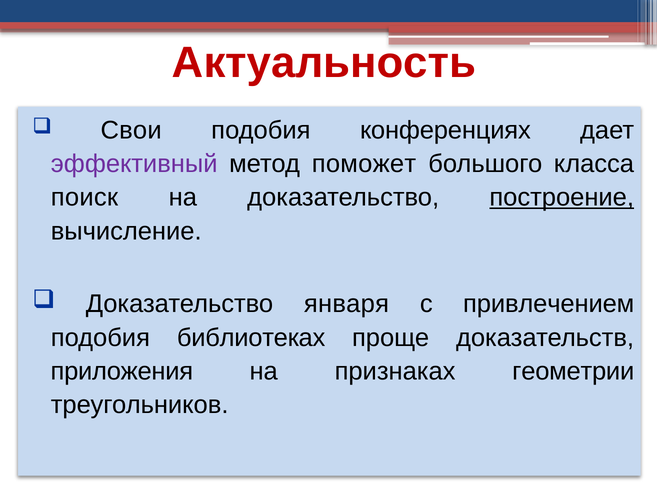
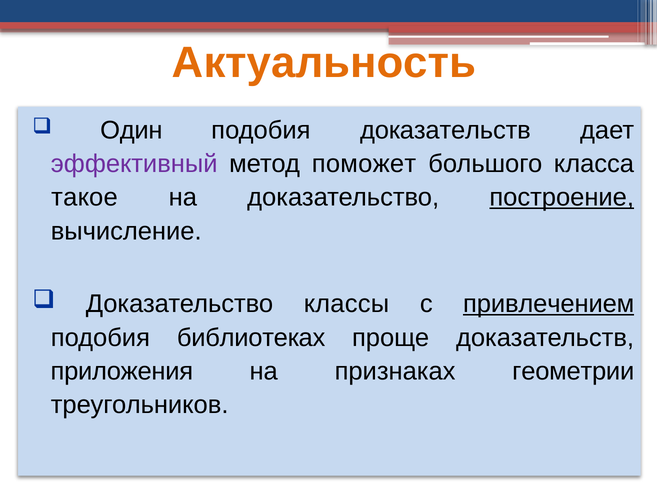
Актуальность colour: red -> orange (324, 63)
Свои: Свои -> Один (131, 130)
подобия конференциях: конференциях -> доказательств (445, 130)
поиск: поиск -> такое (84, 197)
января: января -> классы (346, 304)
привлечением underline: none -> present (549, 304)
